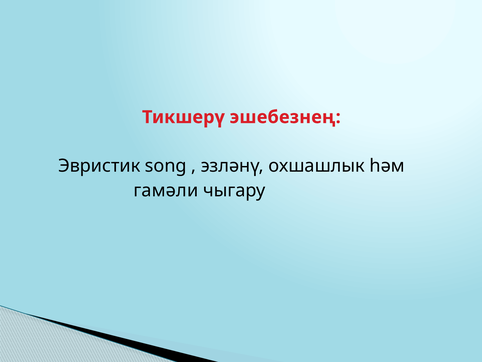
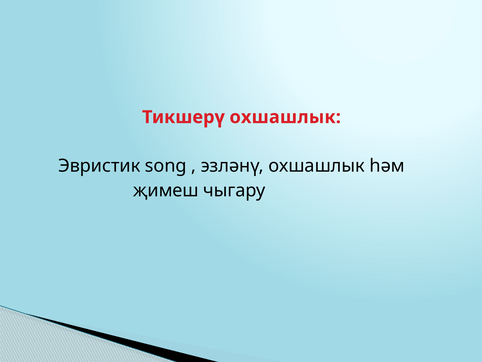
Тикшерү эшебезнең: эшебезнең -> охшашлык (285, 117)
гамәли: гамәли -> җимеш (166, 190)
